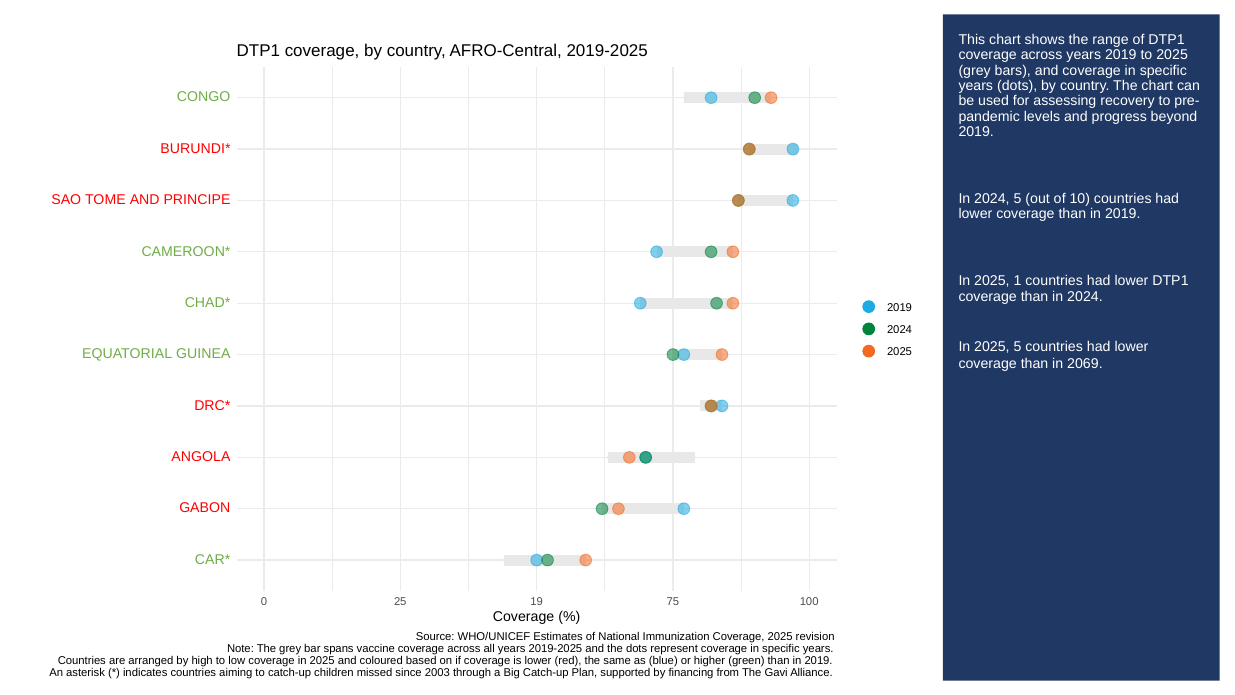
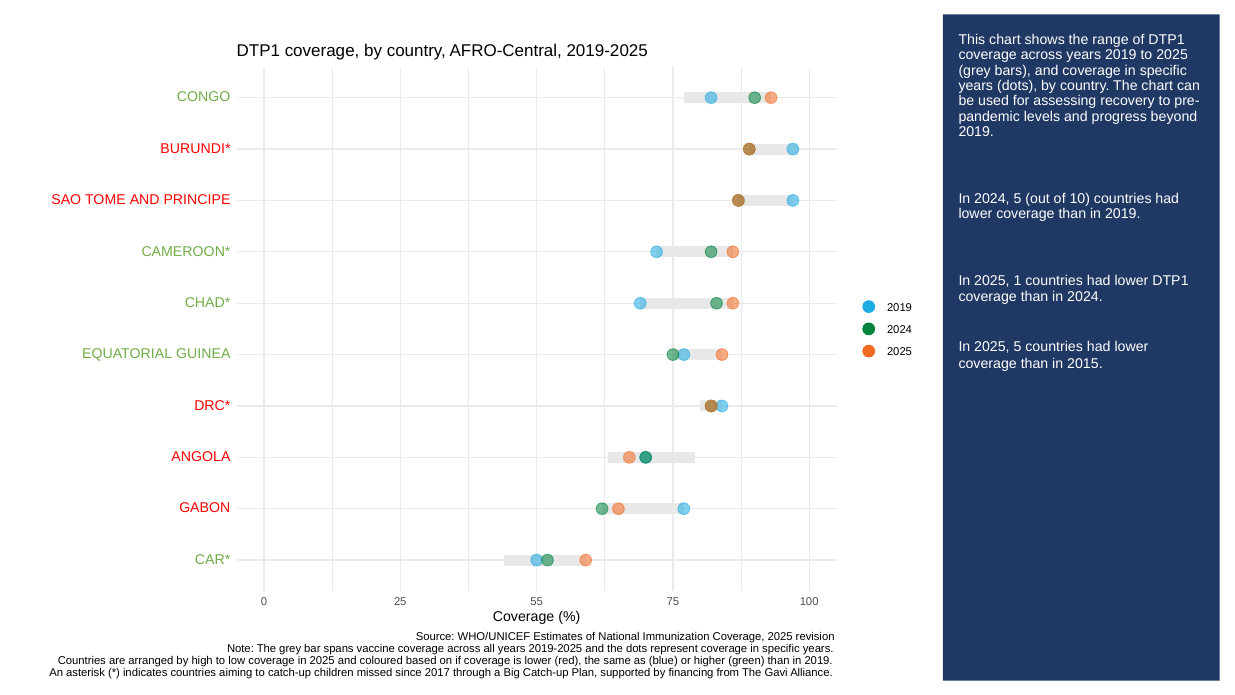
2069: 2069 -> 2015 (1085, 364)
19: 19 -> 55 (537, 602)
2003: 2003 -> 2017 (437, 673)
